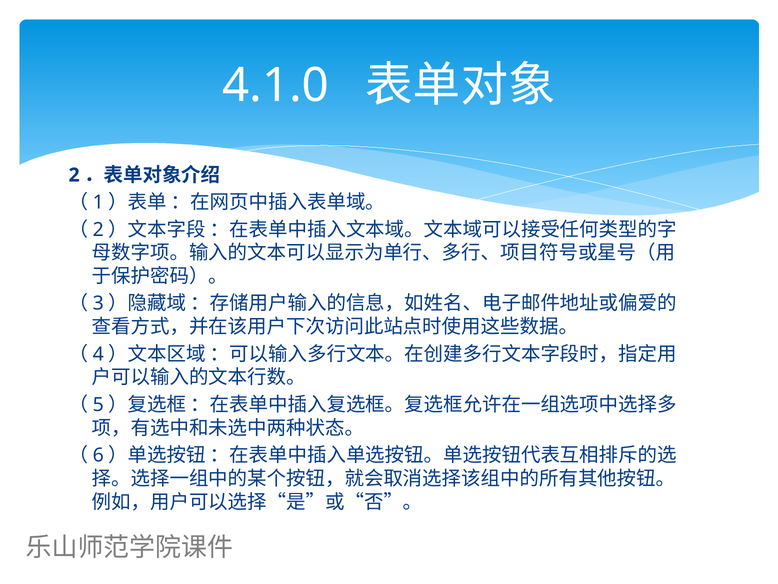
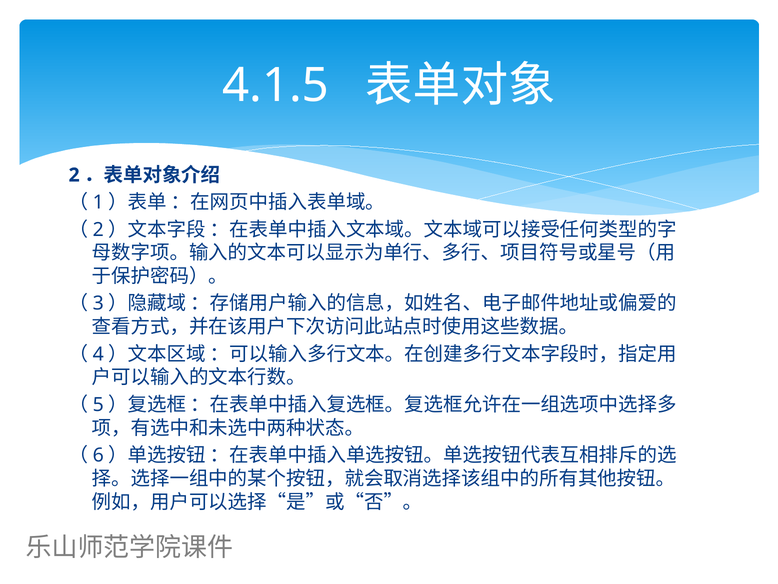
4.1.0: 4.1.0 -> 4.1.5 (276, 85)
